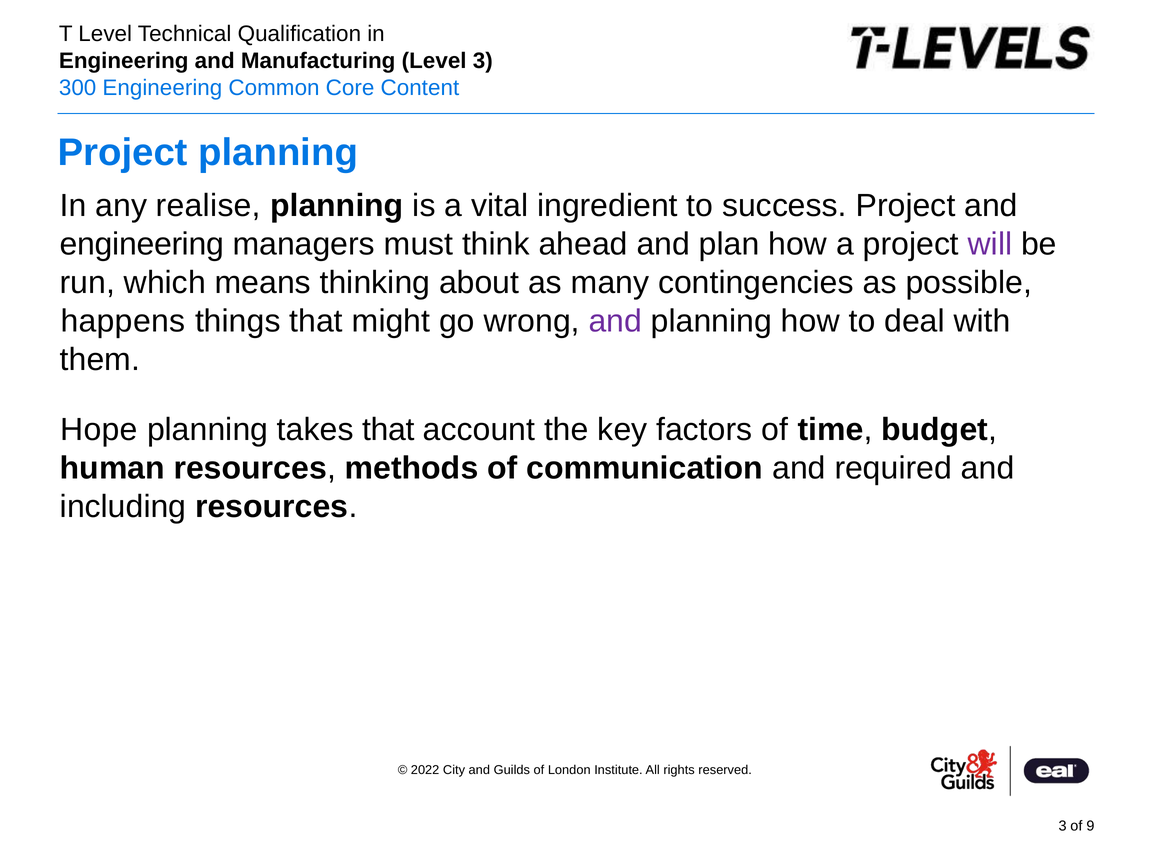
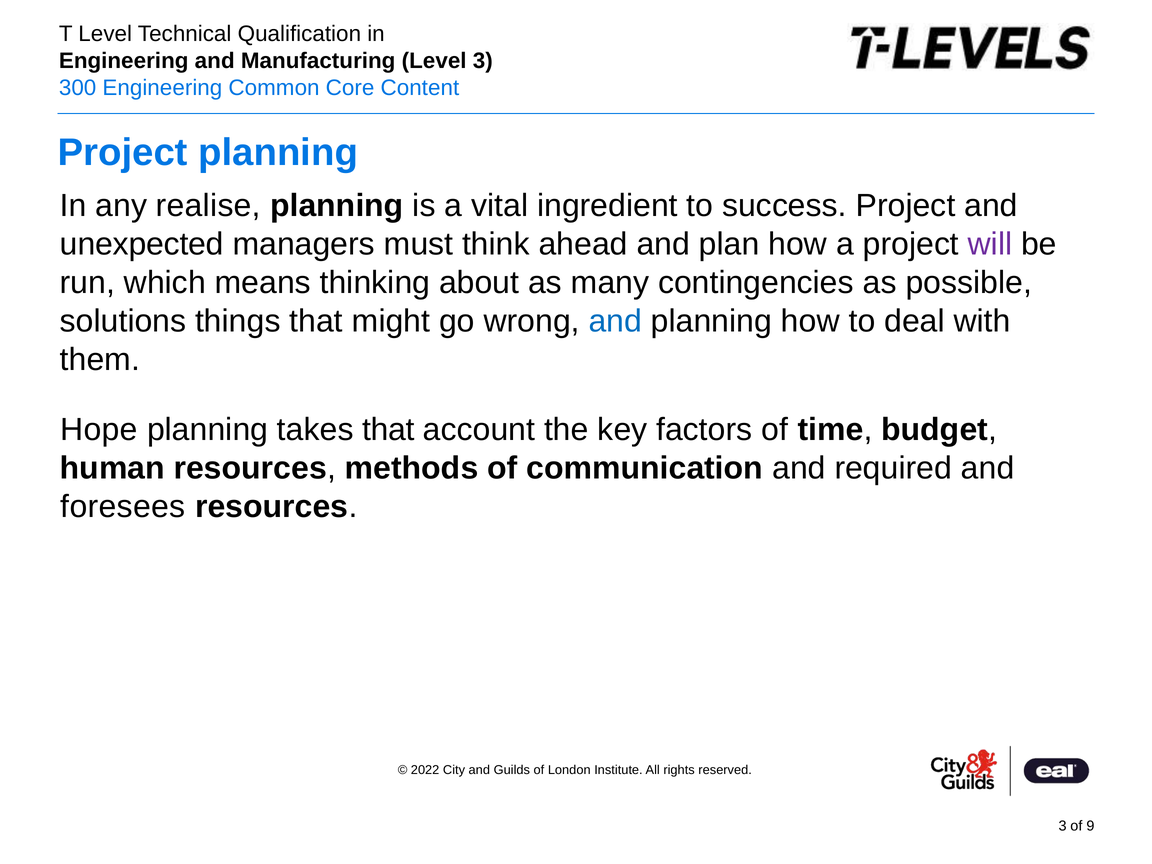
engineering: engineering -> unexpected (142, 244)
happens: happens -> solutions (123, 321)
and colour: purple -> blue (615, 321)
including: including -> foresees (123, 507)
